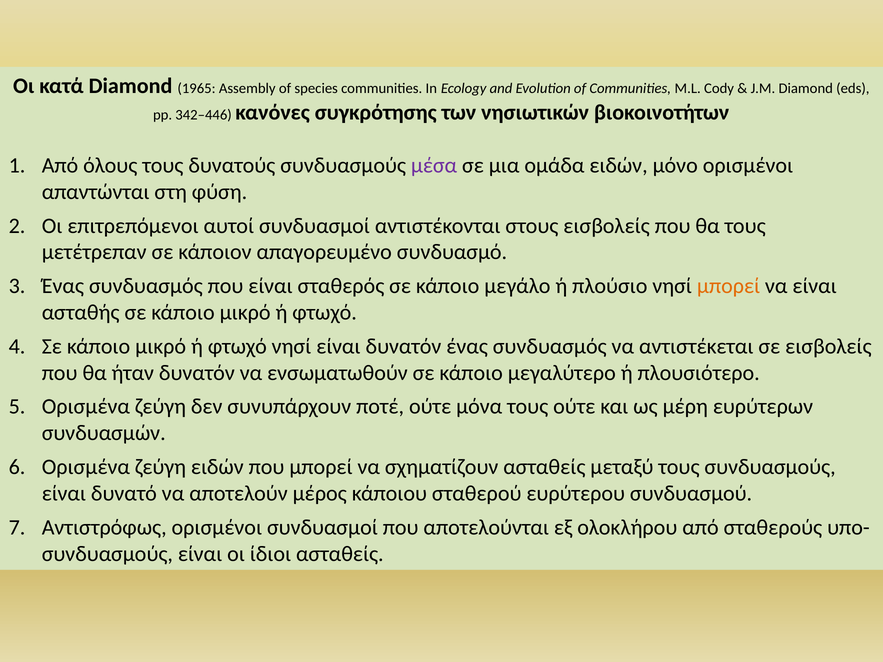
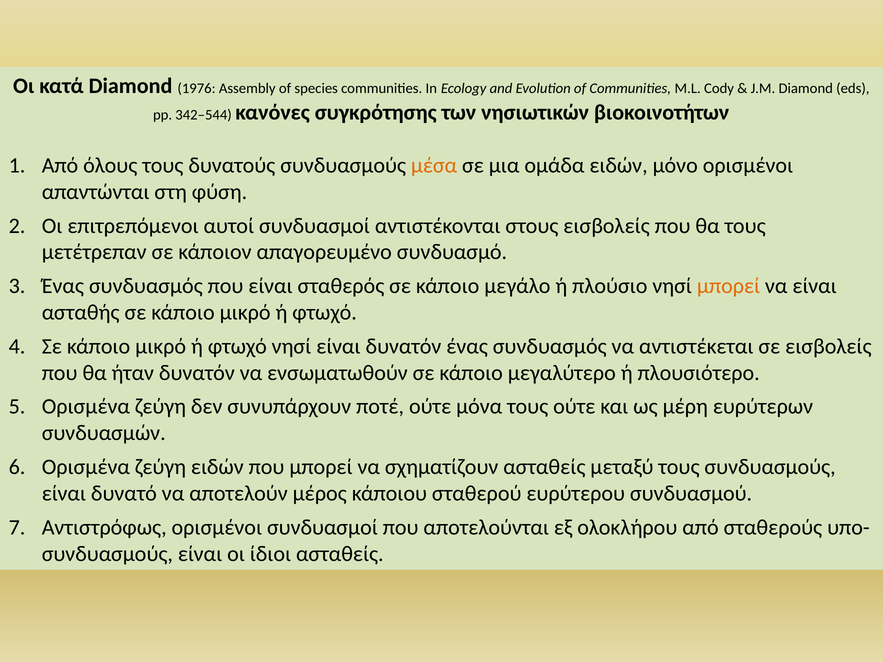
1965: 1965 -> 1976 (197, 88)
342–446: 342–446 -> 342–544 (204, 115)
μέσα colour: purple -> orange (434, 165)
